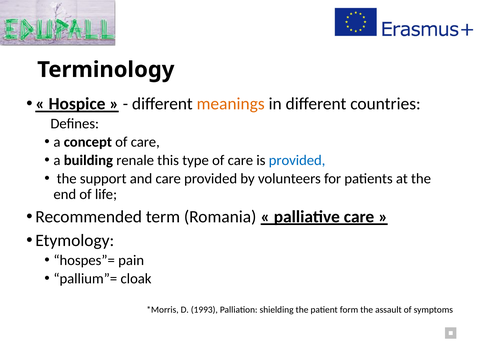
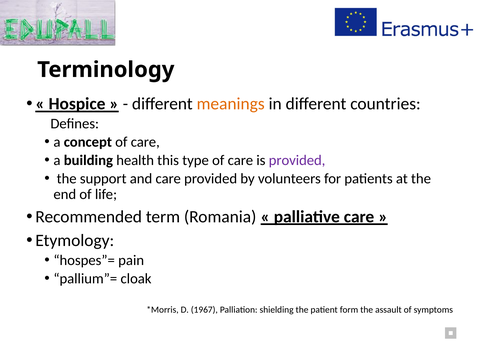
renale: renale -> health (135, 161)
provided colour: blue -> purple (297, 161)
1993: 1993 -> 1967 (204, 310)
